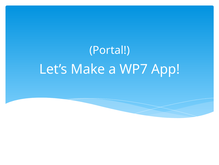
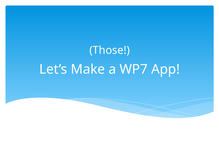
Portal: Portal -> Those (110, 50)
